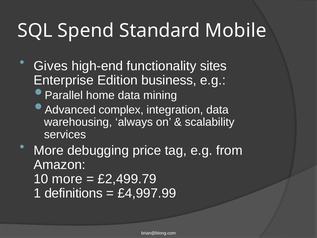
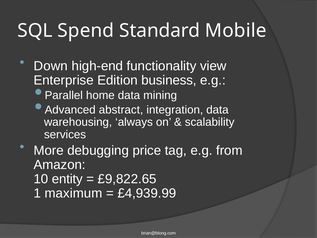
Gives: Gives -> Down (51, 66)
sites: sites -> view (213, 66)
complex: complex -> abstract (121, 110)
10 more: more -> entity (67, 179)
£2,499.79: £2,499.79 -> £9,822.65 (127, 179)
definitions: definitions -> maximum (73, 193)
£4,997.99: £4,997.99 -> £4,939.99 (147, 193)
